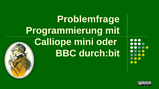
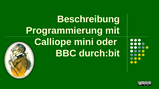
Problemfrage: Problemfrage -> Beschreibung (88, 19)
